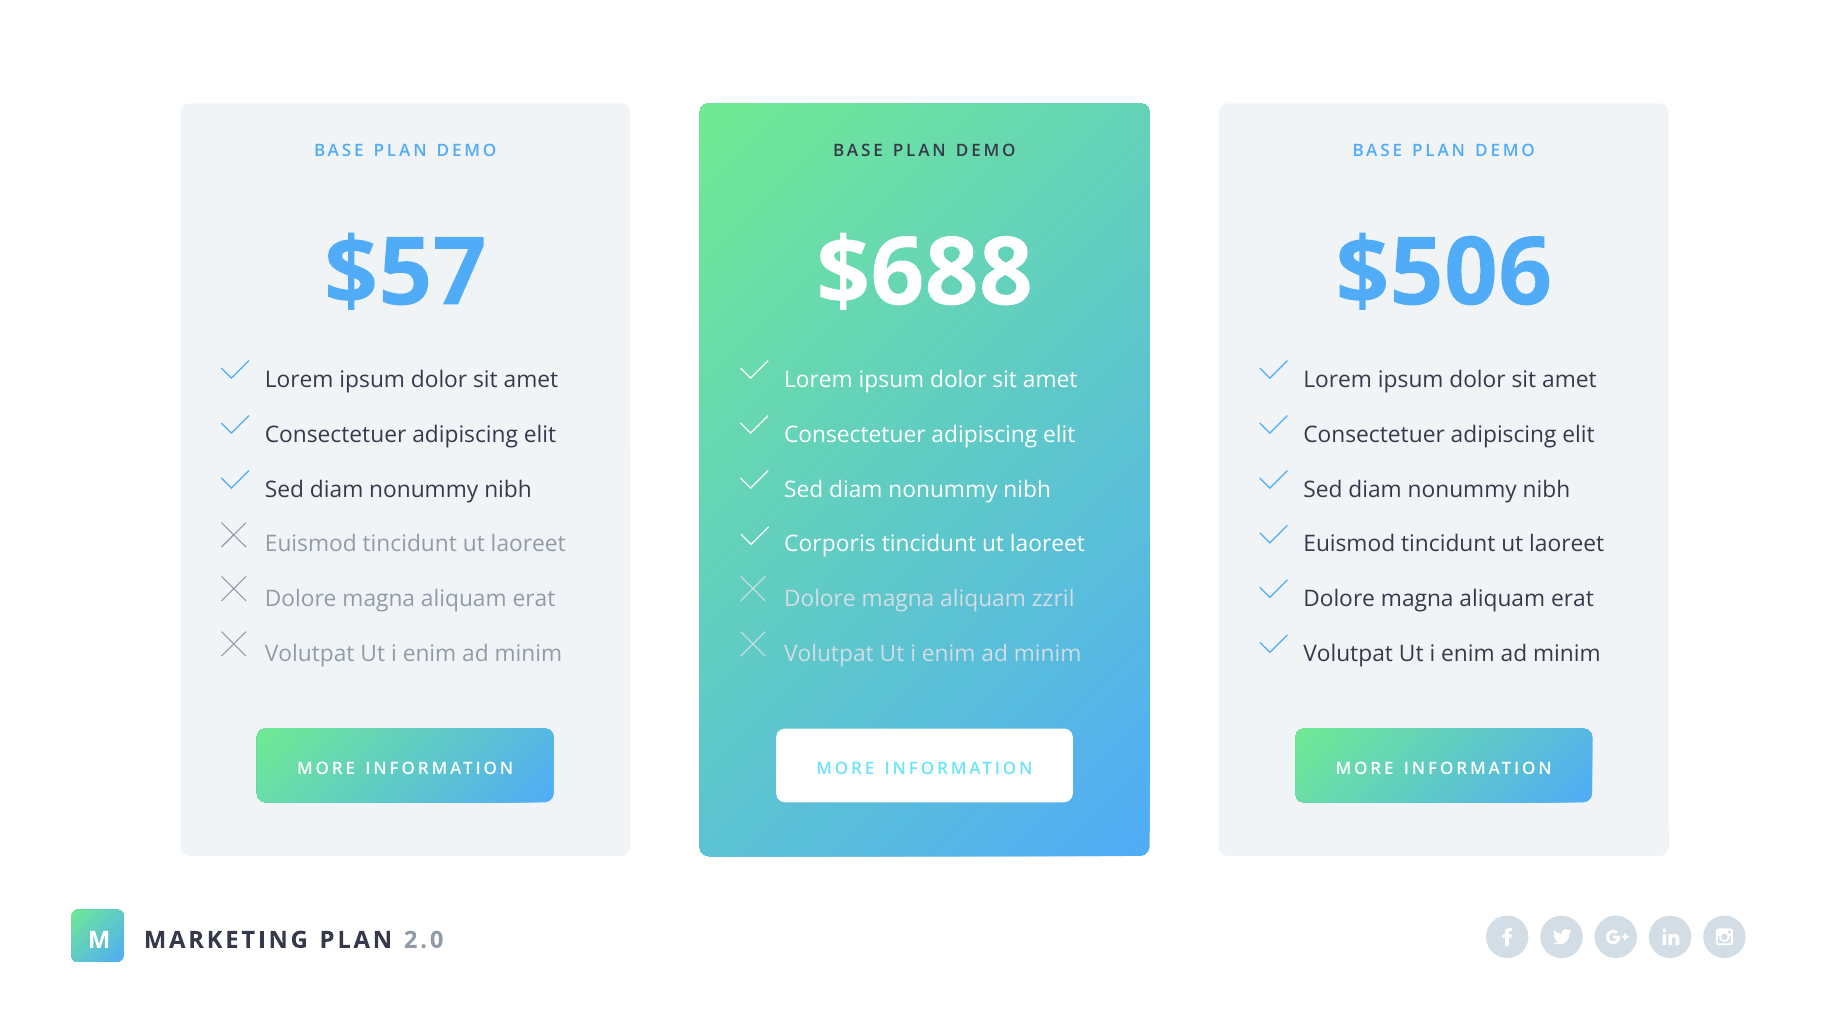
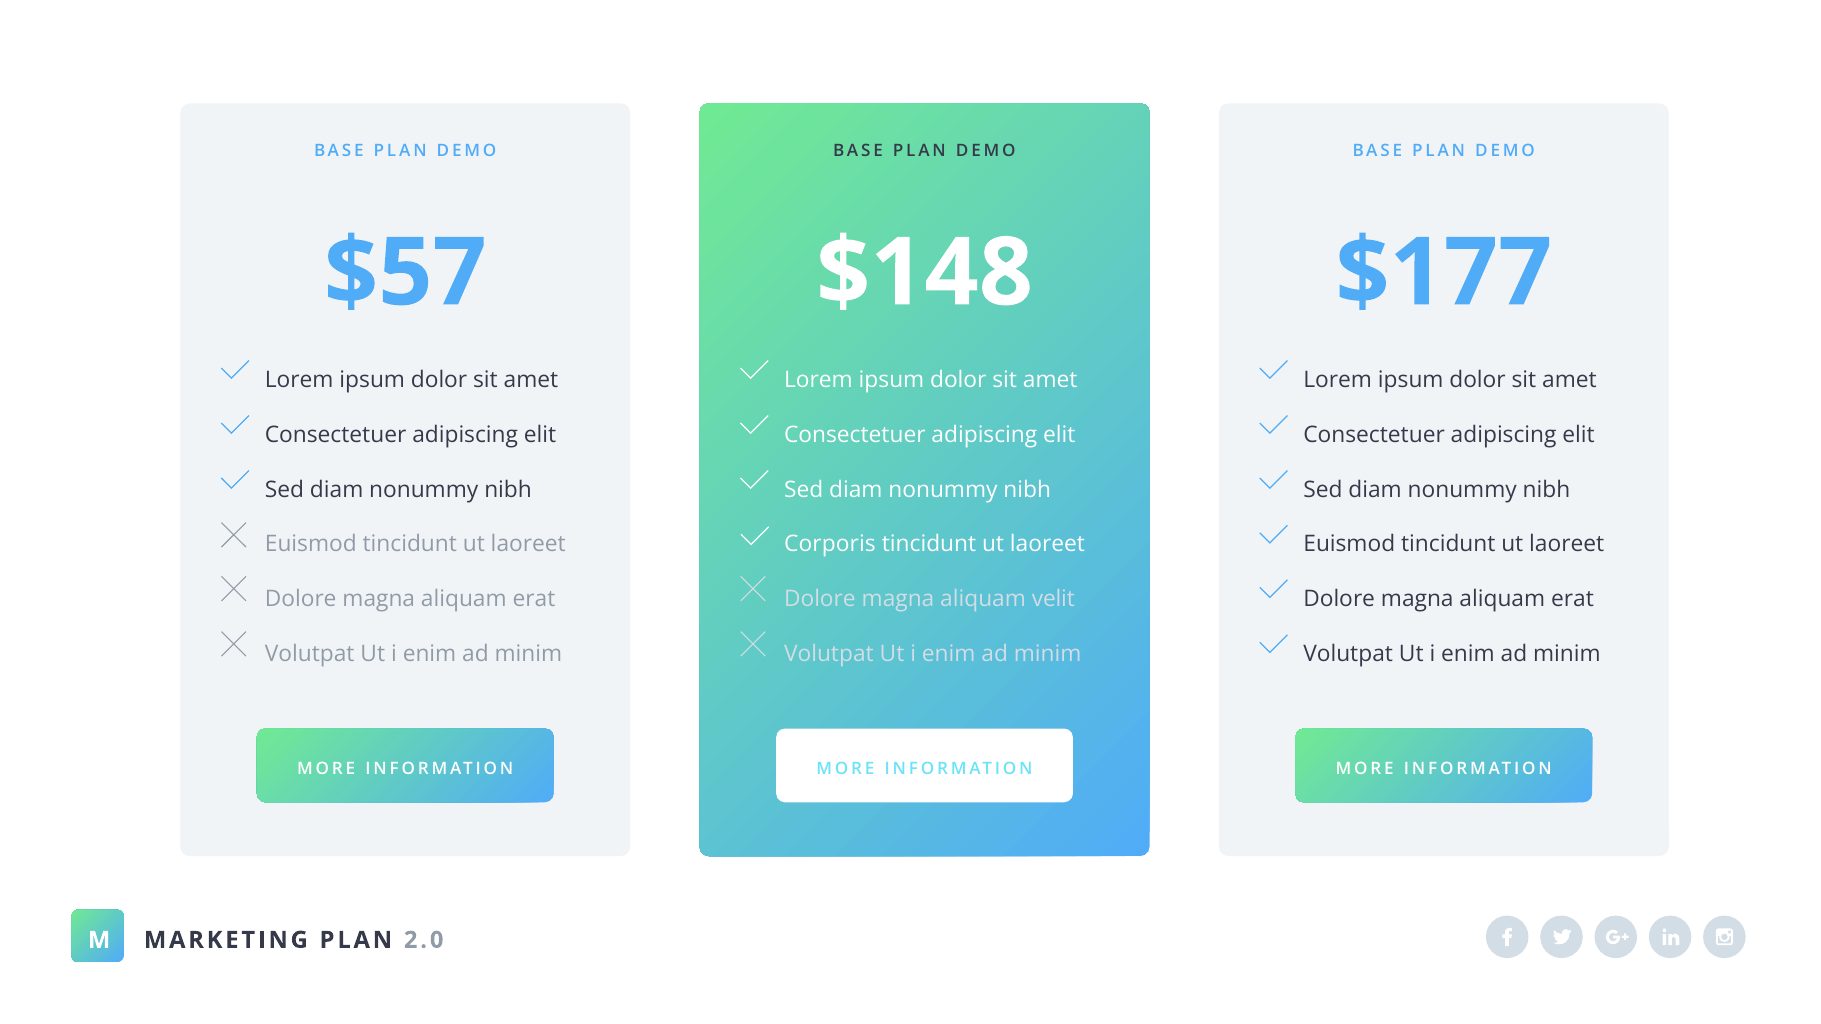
$688: $688 -> $148 (925, 273)
$506: $506 -> $177 (1444, 273)
zzril: zzril -> velit (1053, 599)
